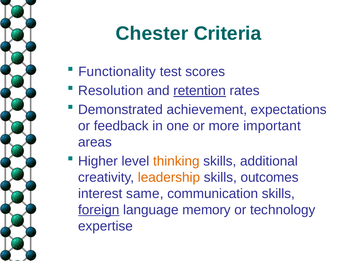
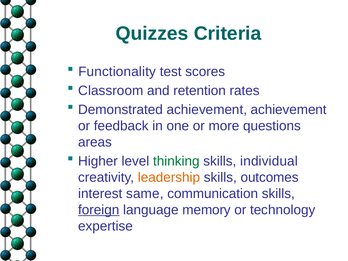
Chester: Chester -> Quizzes (152, 34)
Resolution: Resolution -> Classroom (111, 91)
retention underline: present -> none (200, 91)
achievement expectations: expectations -> achievement (289, 110)
important: important -> questions (272, 126)
thinking colour: orange -> green (176, 161)
additional: additional -> individual (269, 161)
